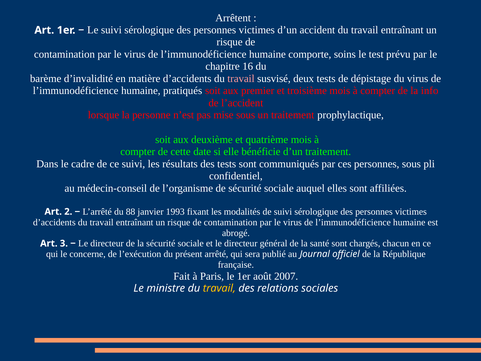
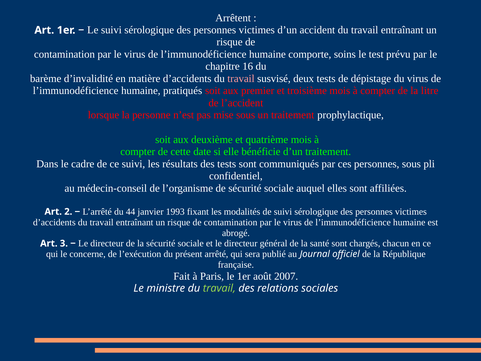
info: info -> litre (430, 91)
88: 88 -> 44 (131, 211)
travail colour: yellow -> light green (219, 288)
